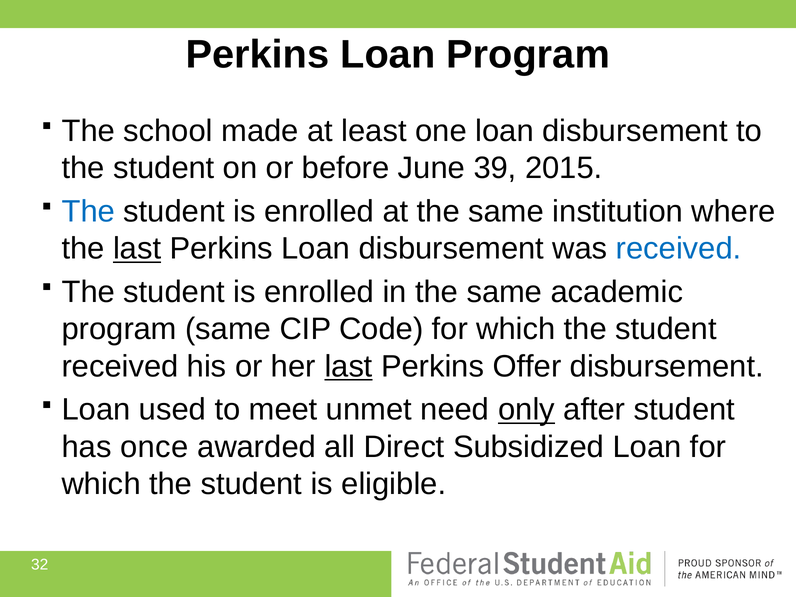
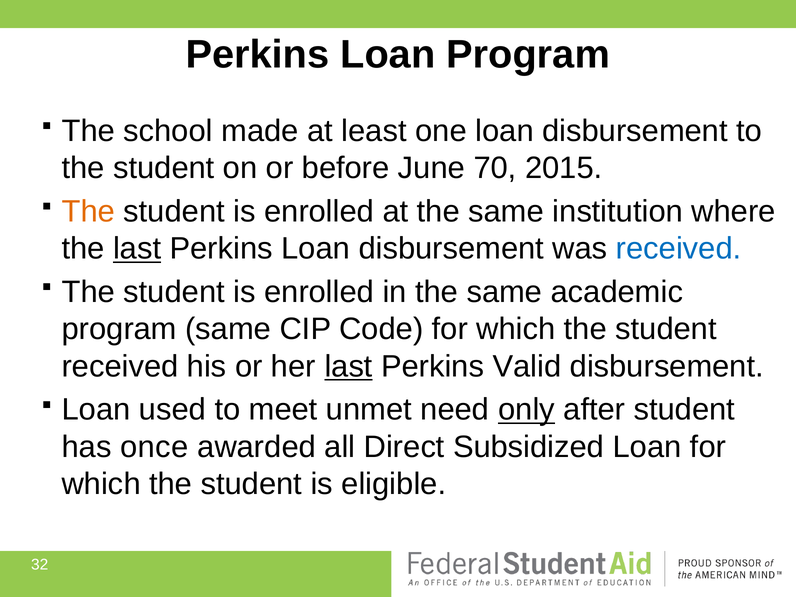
39: 39 -> 70 (495, 168)
The colour: blue -> orange (88, 211)
Offer: Offer -> Valid (527, 366)
